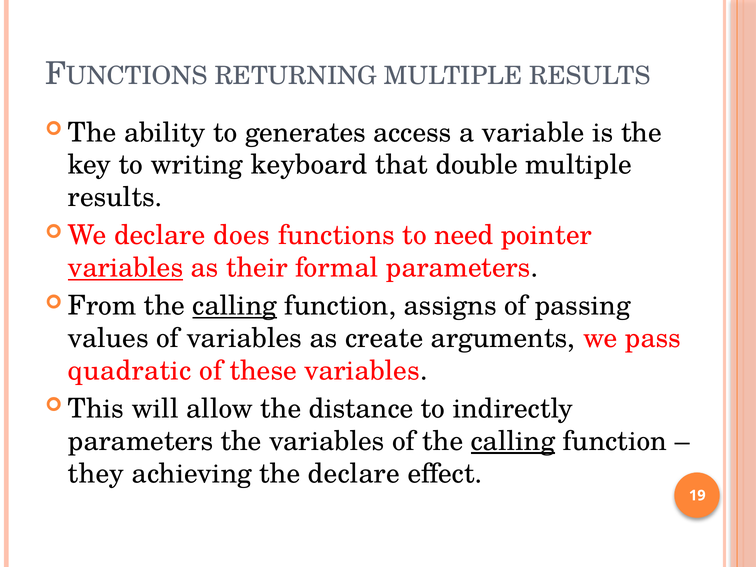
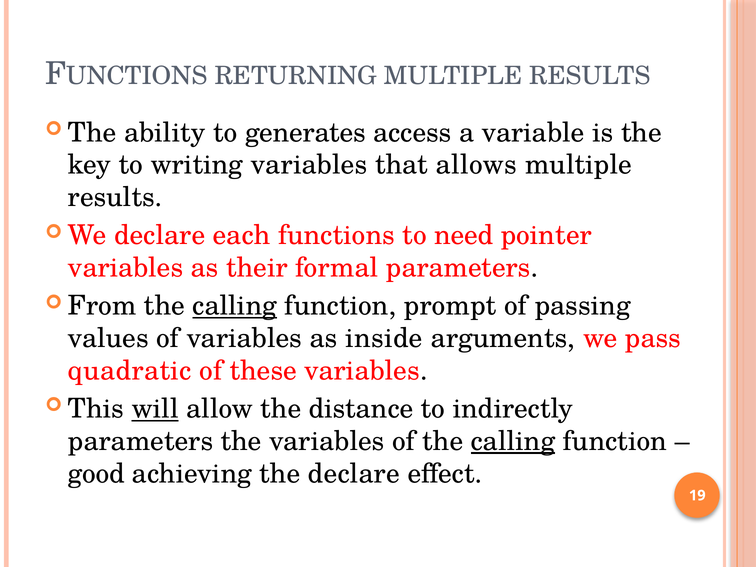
writing keyboard: keyboard -> variables (309, 165)
double: double -> allows (476, 165)
does: does -> each (242, 235)
variables underline: present -> none (126, 268)
assigns: assigns -> prompt (450, 306)
create: create -> inside (384, 338)
will underline: none -> present (155, 409)
they: they -> good (96, 474)
